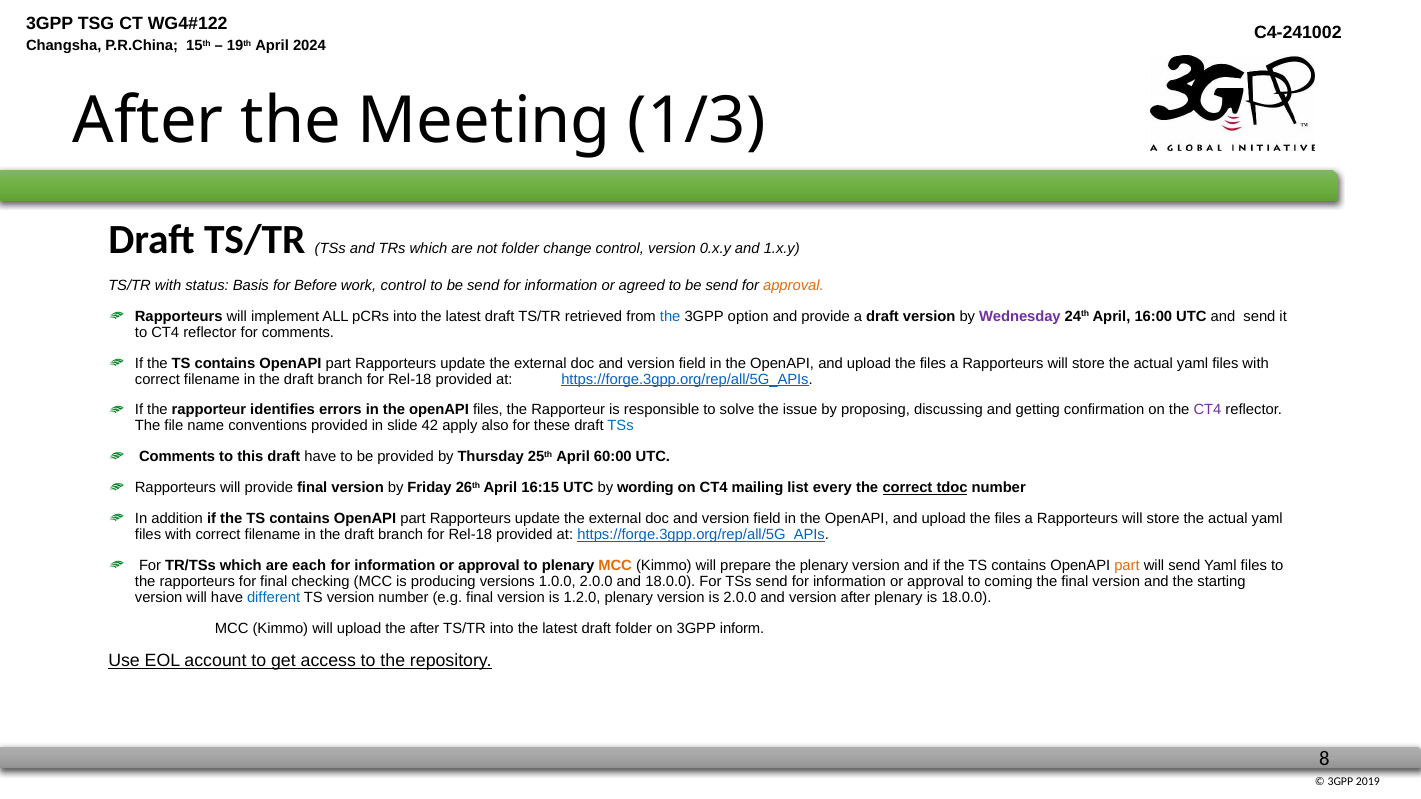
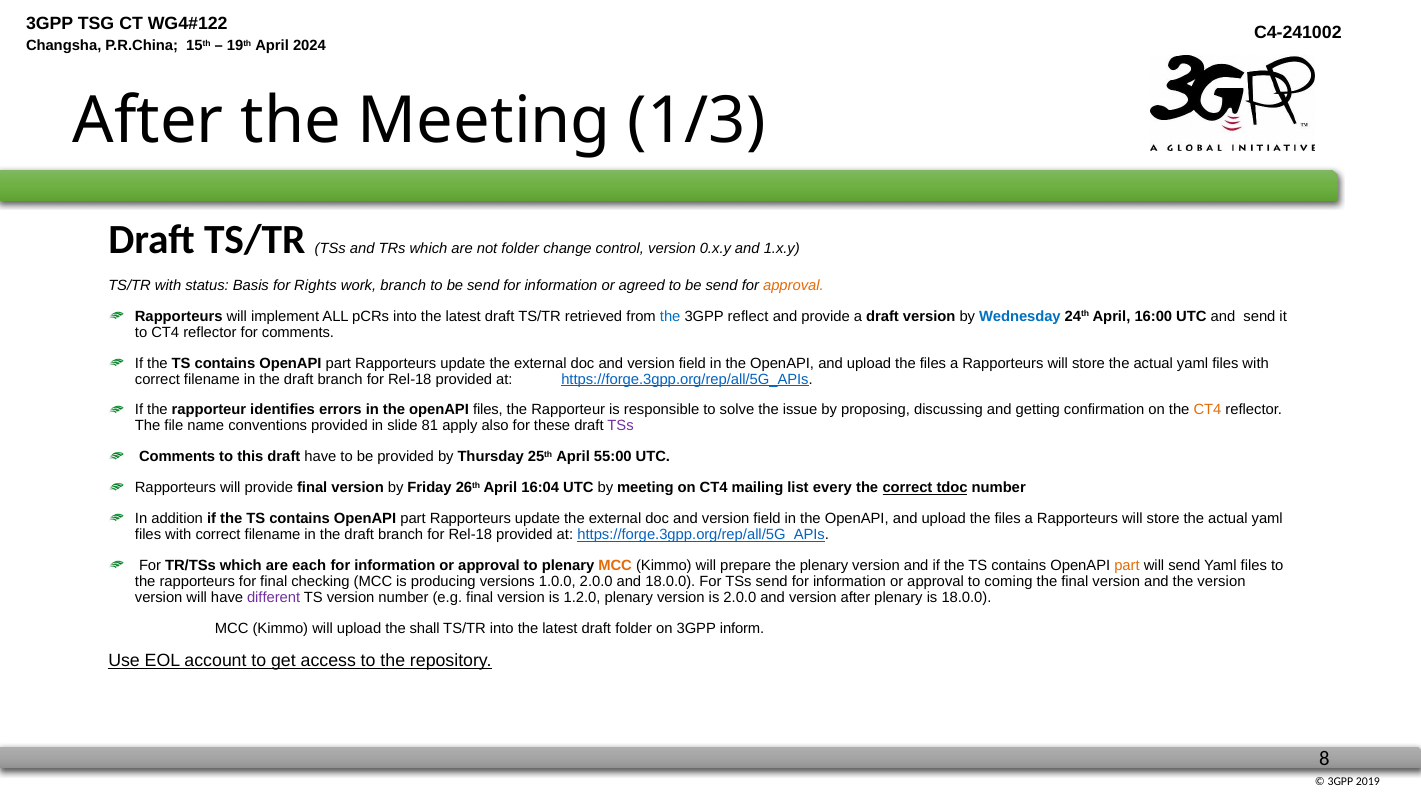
Before: Before -> Rights (315, 286)
work control: control -> branch (403, 286)
option: option -> reflect (748, 316)
Wednesday colour: purple -> blue (1020, 316)
CT4 colour: purple -> orange (1207, 410)
42: 42 -> 81 (430, 426)
TSs colour: blue -> purple (621, 426)
60:00: 60:00 -> 55:00 (613, 457)
16:15: 16:15 -> 16:04 (540, 488)
by wording: wording -> meeting (645, 488)
the starting: starting -> version (1221, 582)
different colour: blue -> purple (274, 598)
the after: after -> shall (425, 628)
